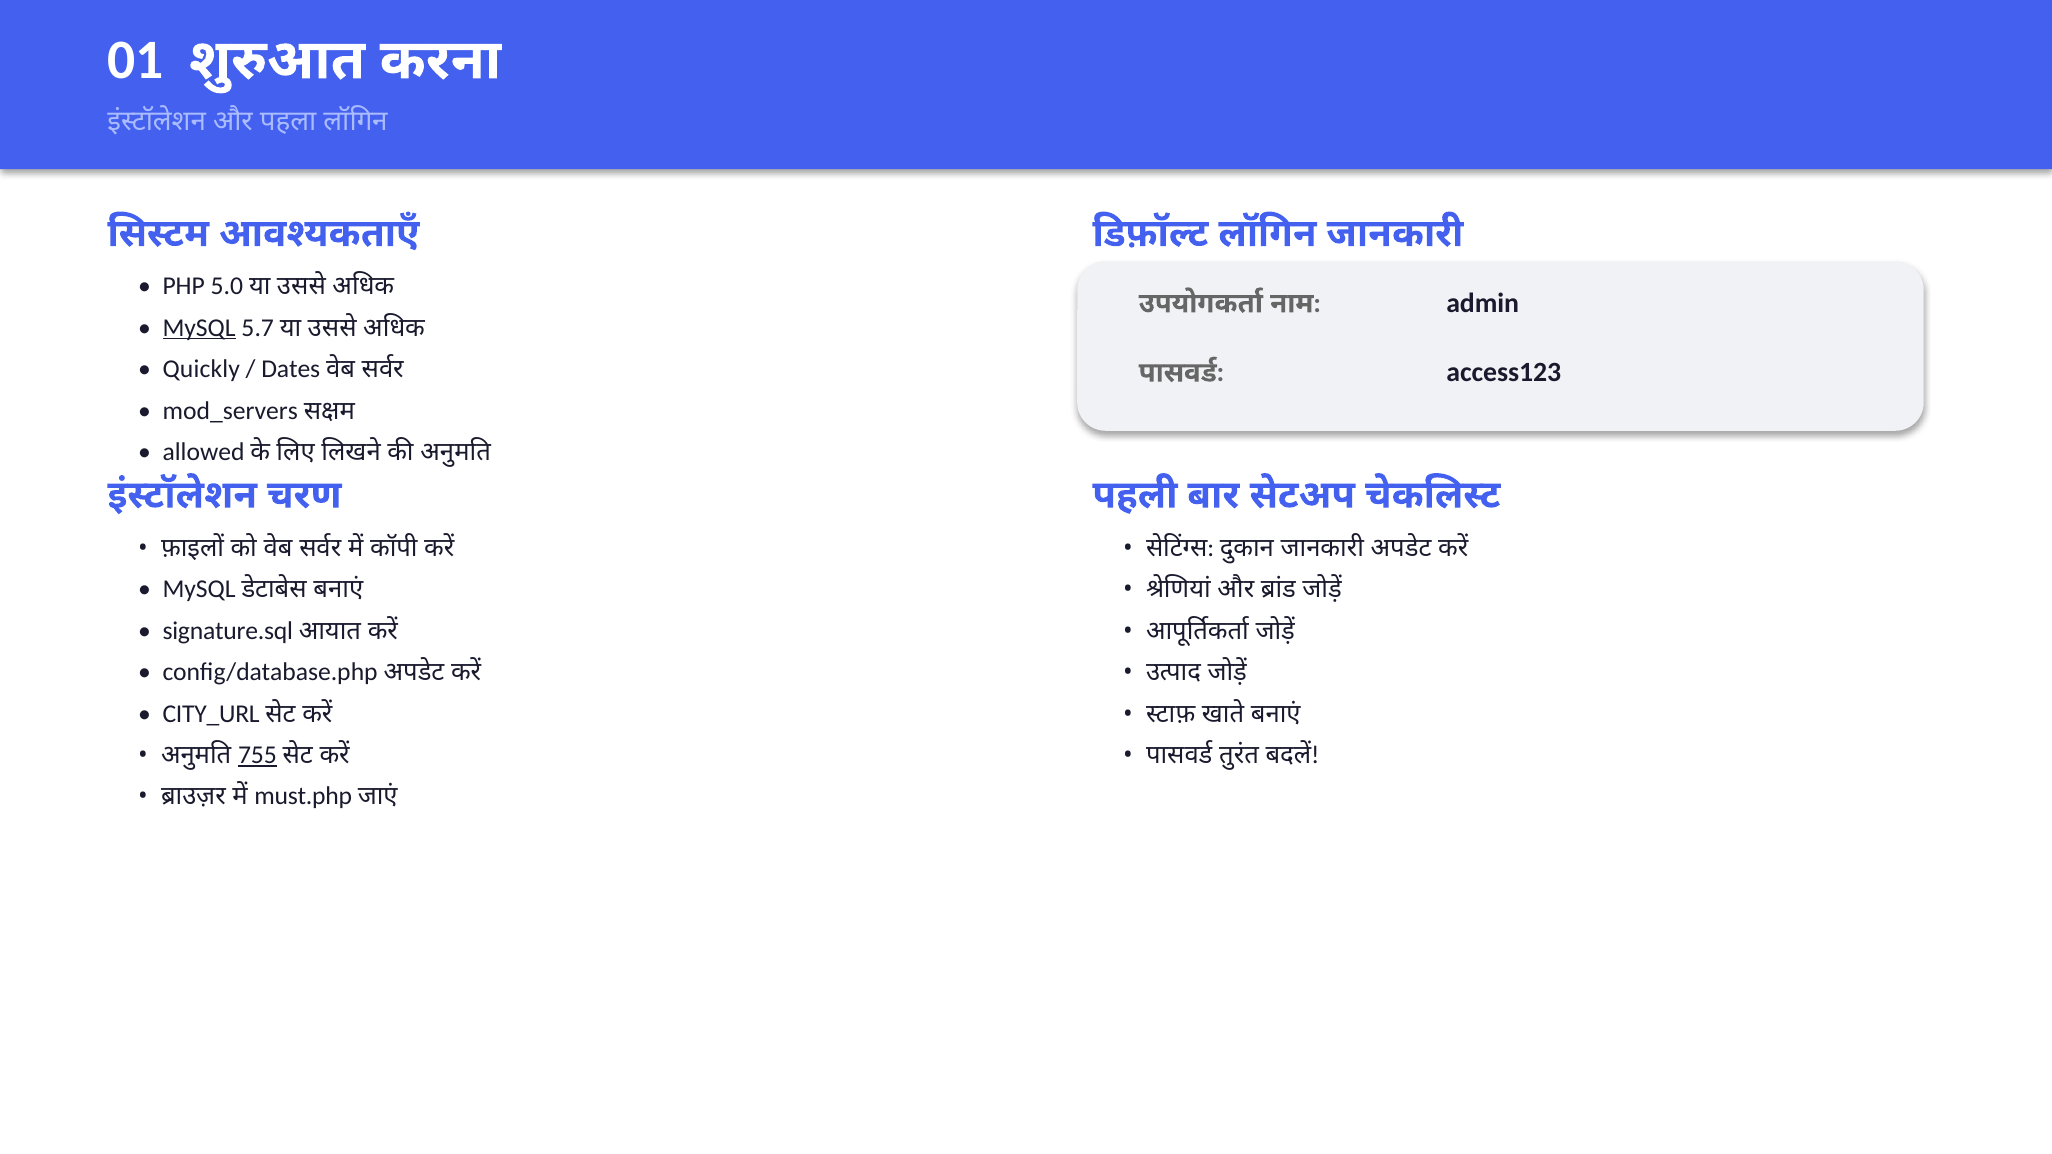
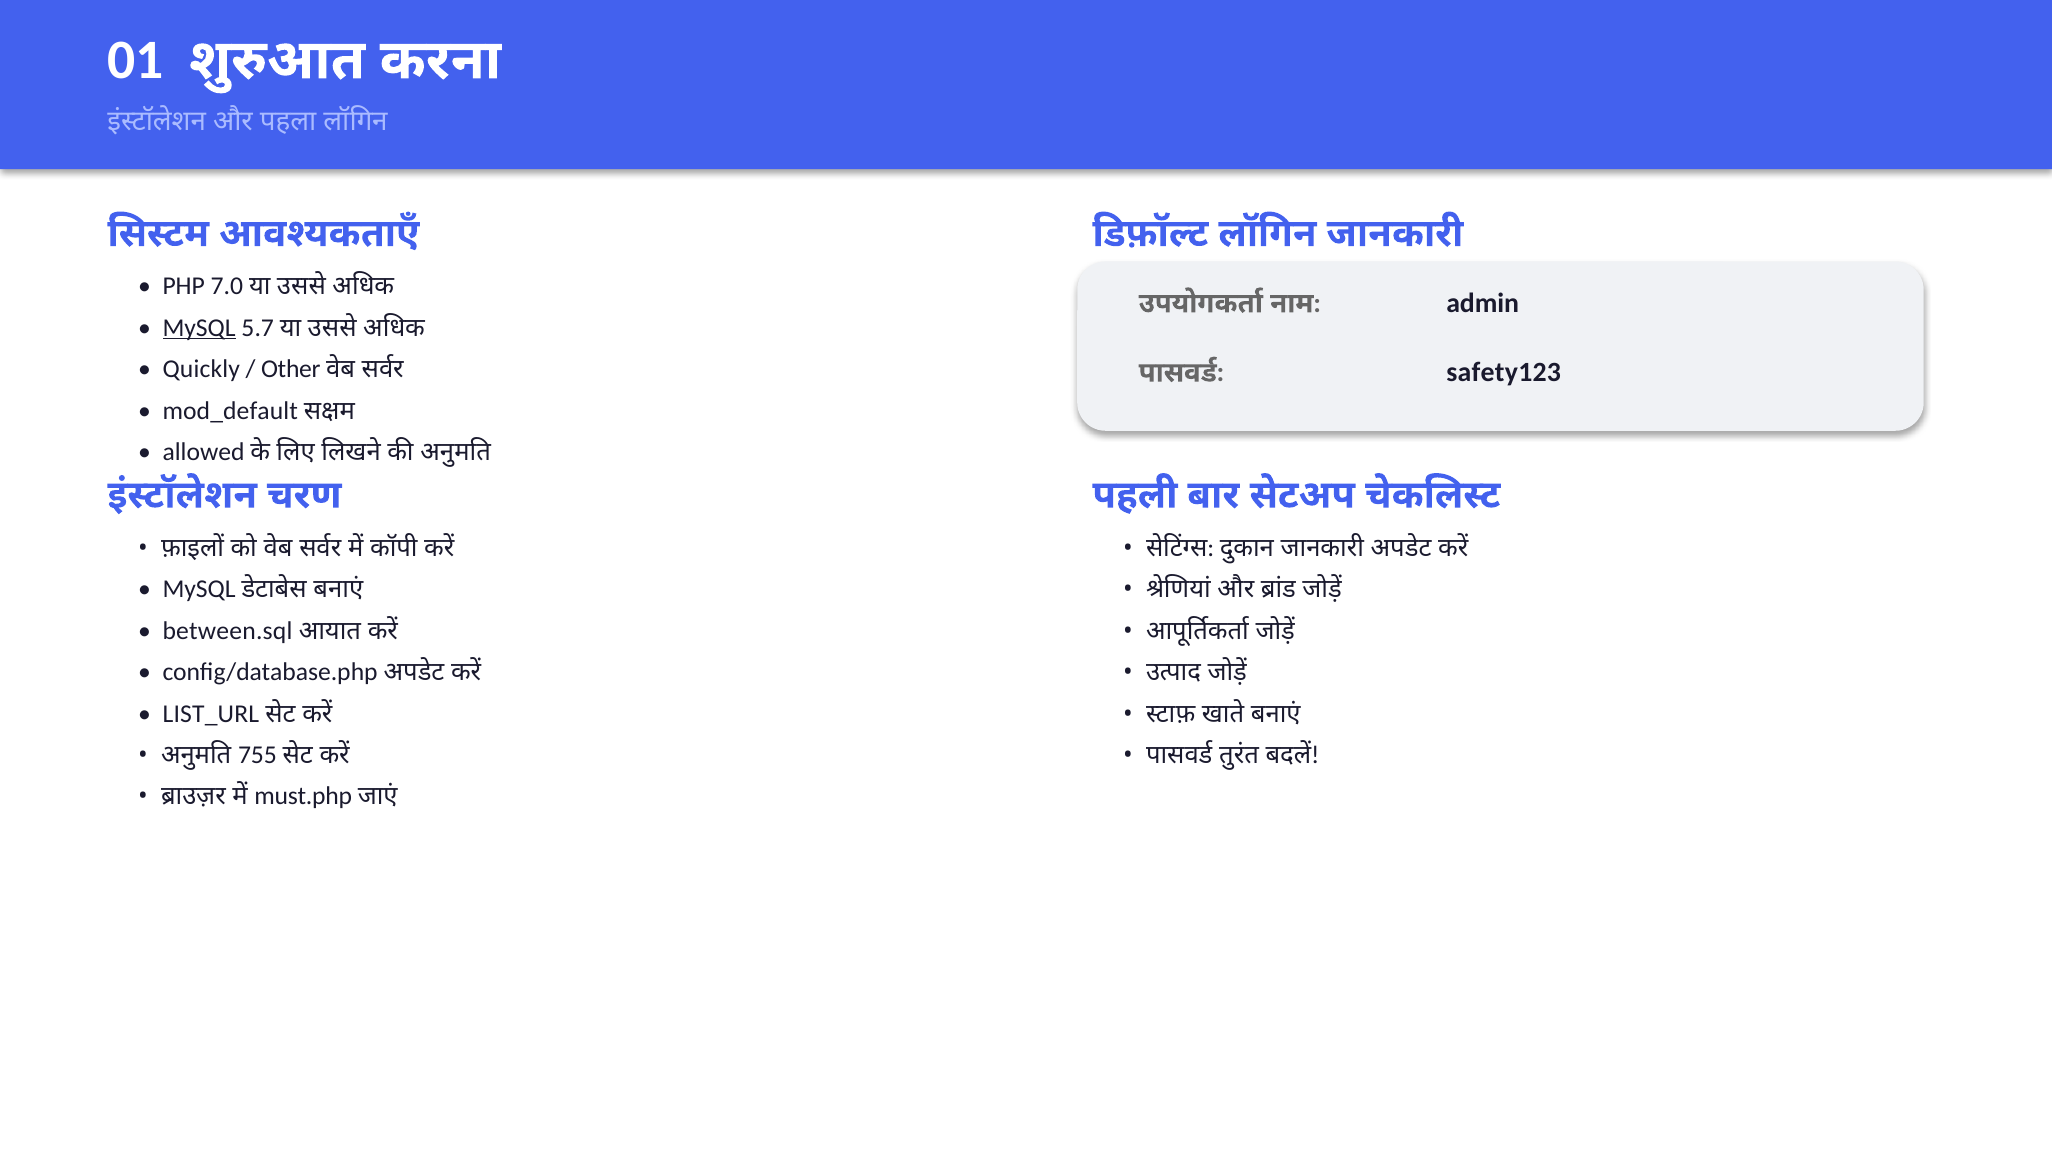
5.0: 5.0 -> 7.0 (227, 286)
Dates: Dates -> Other (291, 369)
access123: access123 -> safety123 (1504, 372)
mod_servers: mod_servers -> mod_default (230, 411)
signature.sql: signature.sql -> between.sql (228, 631)
CITY_URL: CITY_URL -> LIST_URL (211, 714)
755 underline: present -> none (257, 755)
